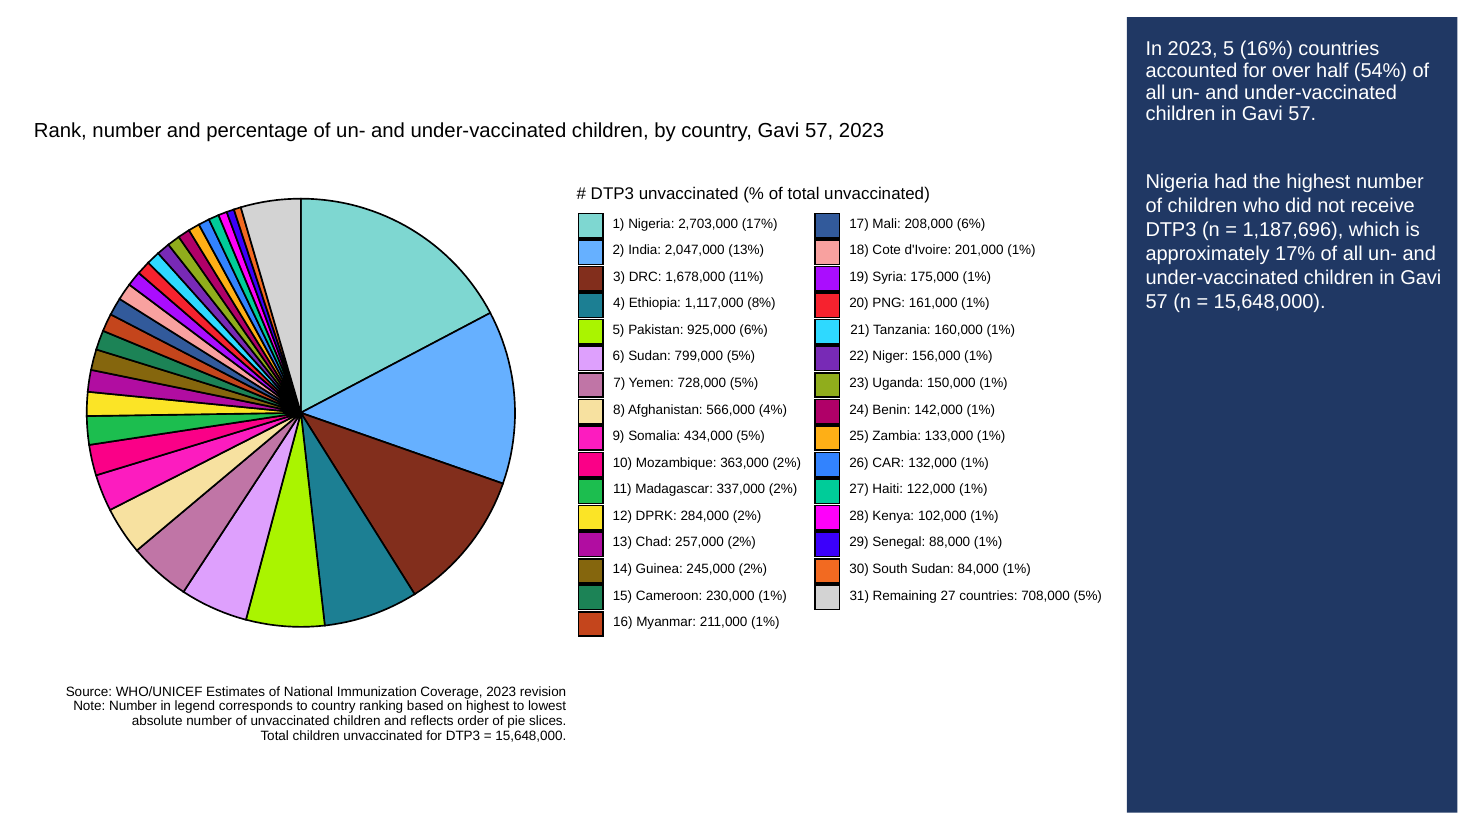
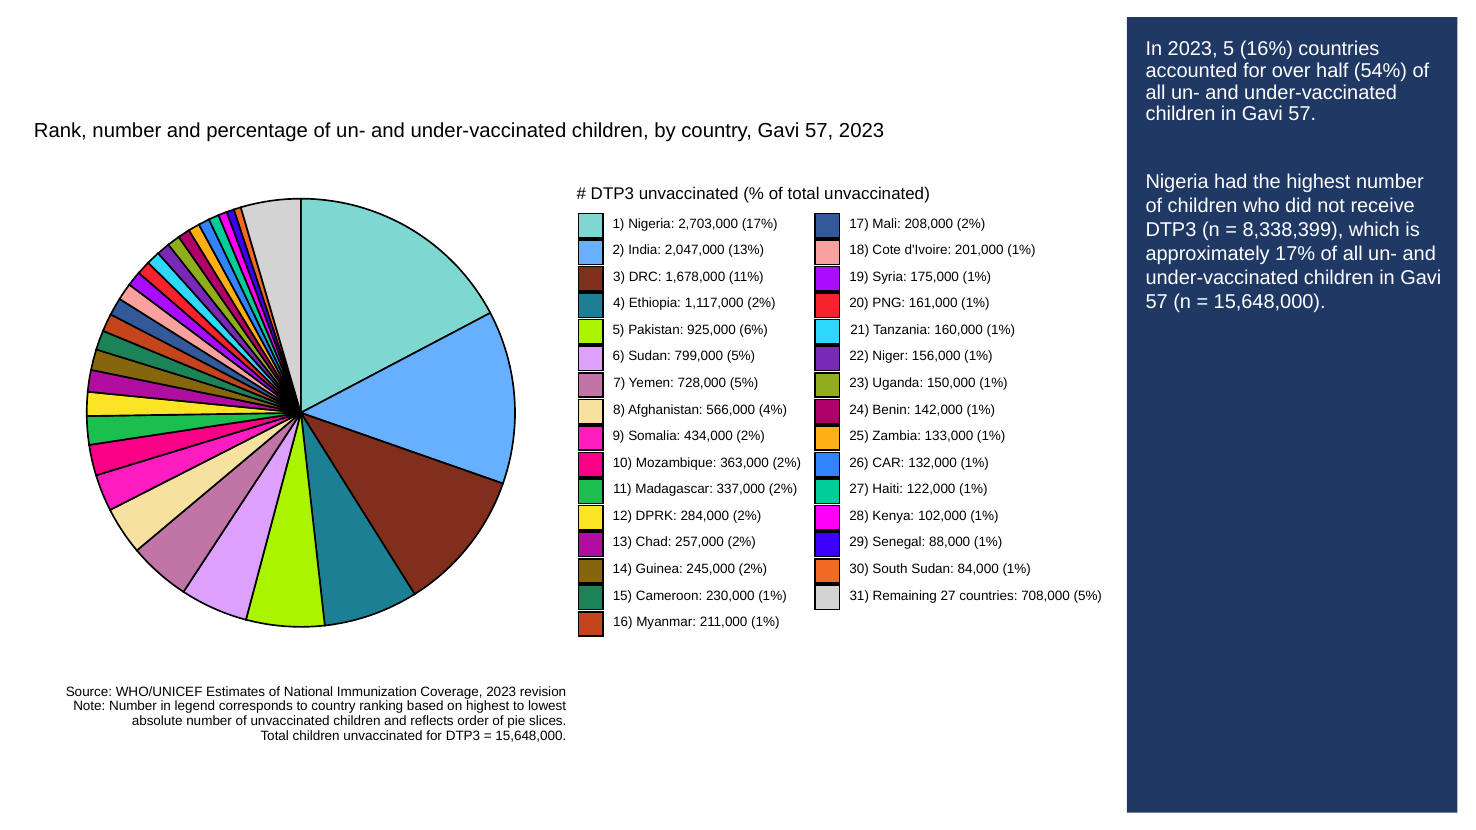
208,000 6%: 6% -> 2% (971, 224)
1,187,696: 1,187,696 -> 8,338,399 (1293, 230)
1,117,000 8%: 8% -> 2% (762, 303)
434,000 5%: 5% -> 2% (751, 436)
